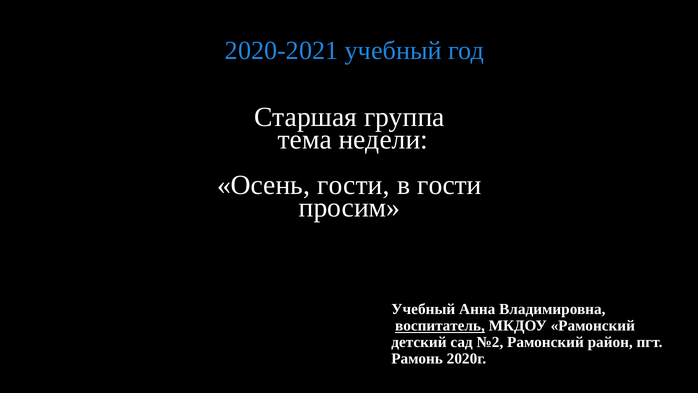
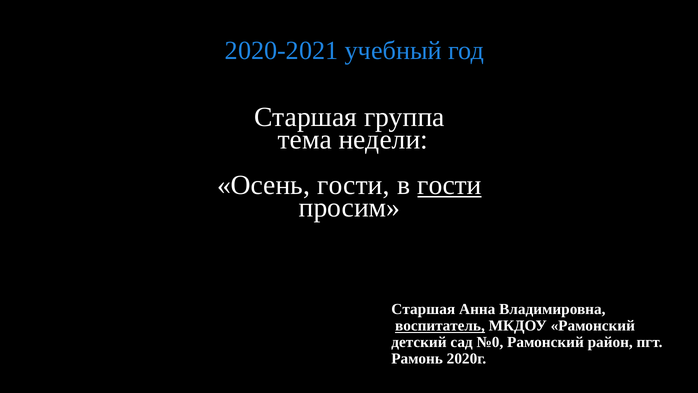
гости underline: none -> present (450, 185)
Учебный: Учебный -> Старшая (423, 309)
№2: №2 -> №0 (490, 342)
